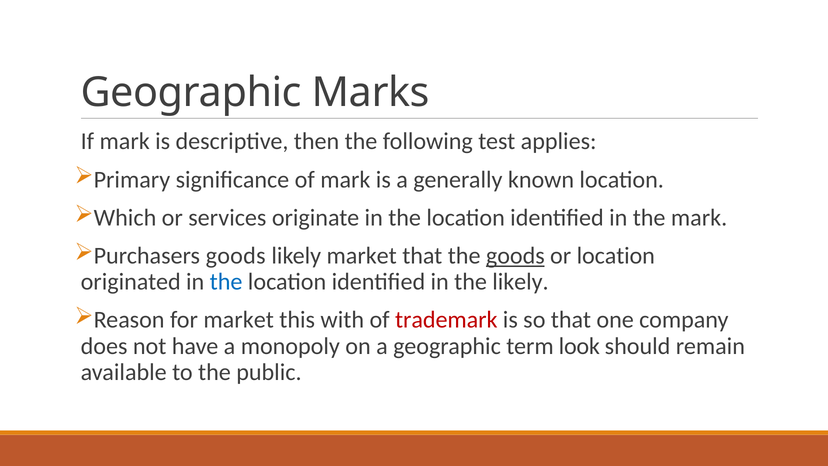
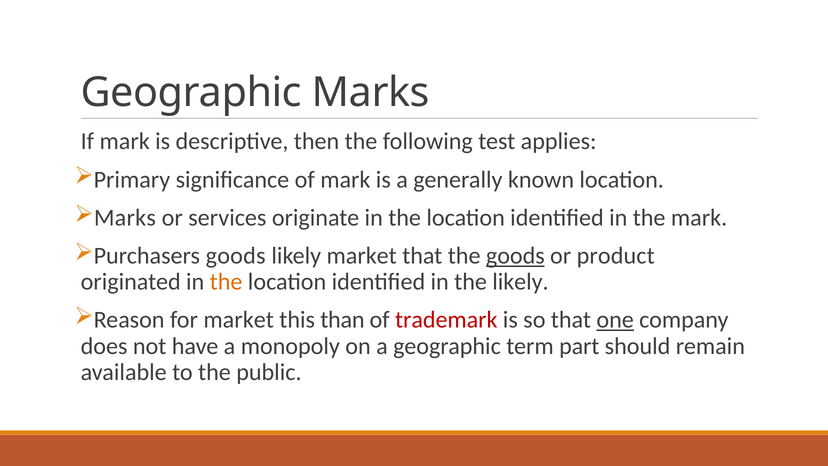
Which: Which -> Marks (125, 218)
or location: location -> product (616, 256)
the colour: blue -> orange (226, 282)
with: with -> than (342, 320)
one underline: none -> present (615, 320)
look: look -> part (579, 346)
